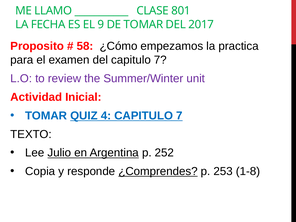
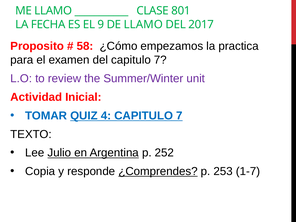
DE TOMAR: TOMAR -> LLAMO (143, 24)
1-8: 1-8 -> 1-7 (248, 171)
